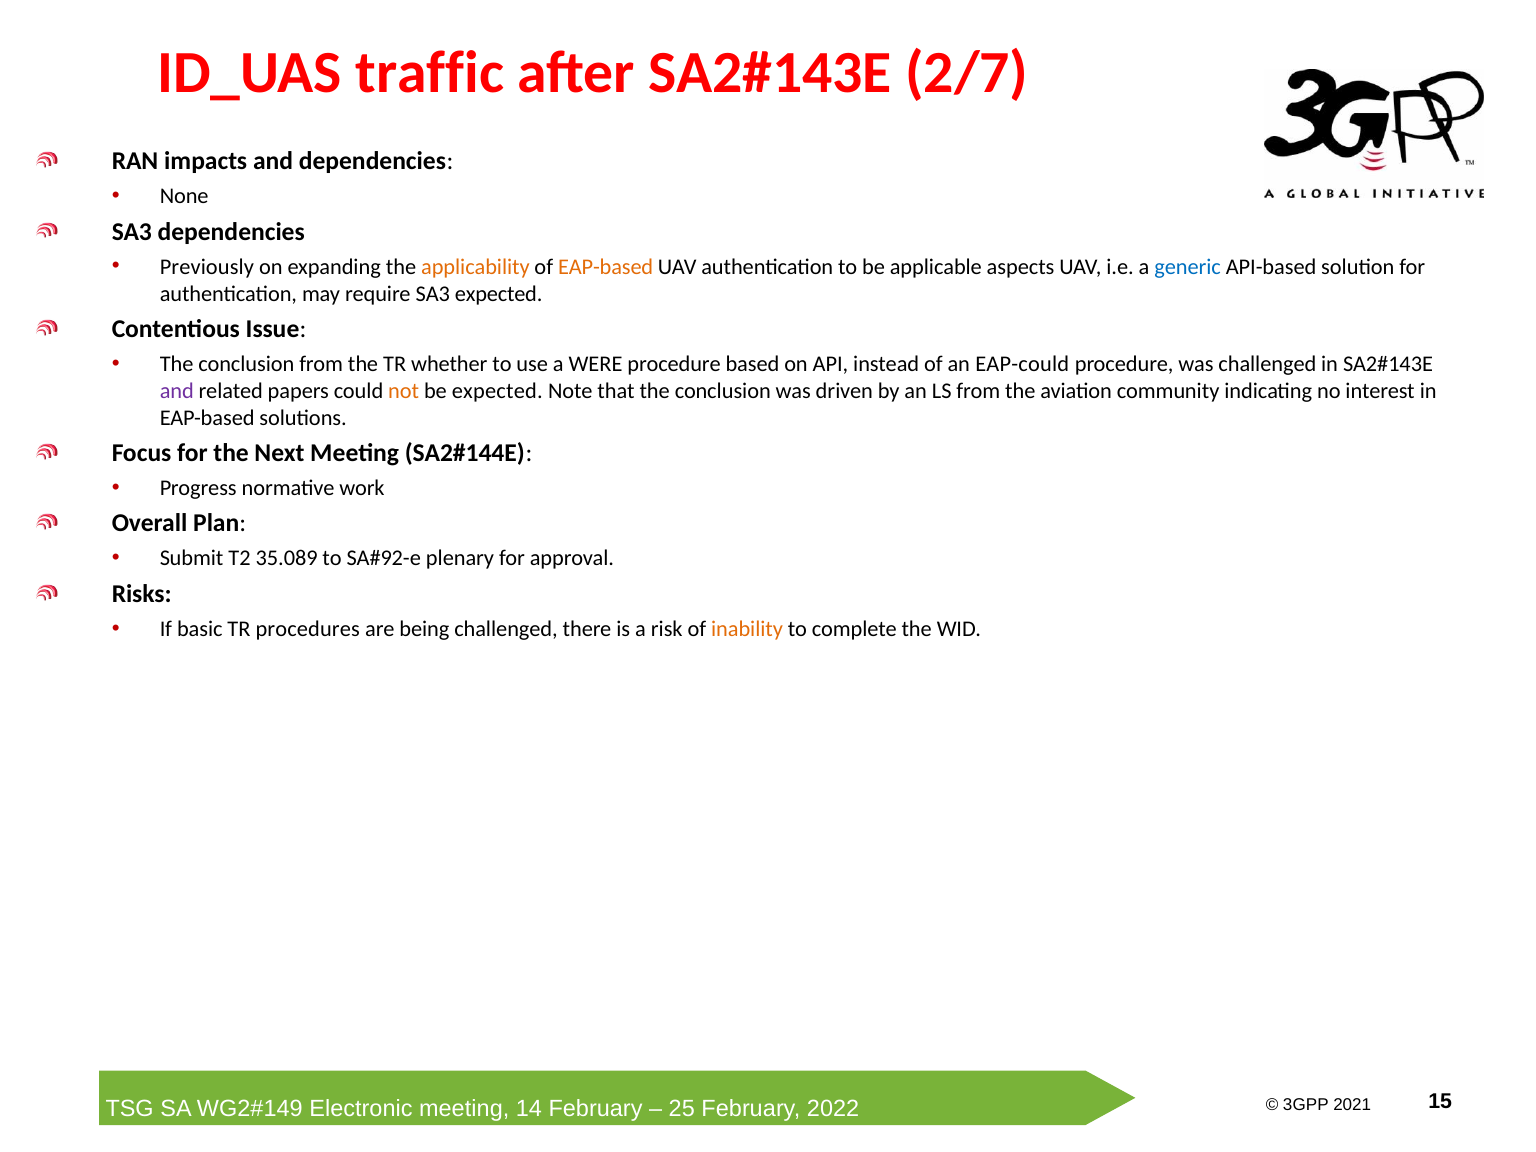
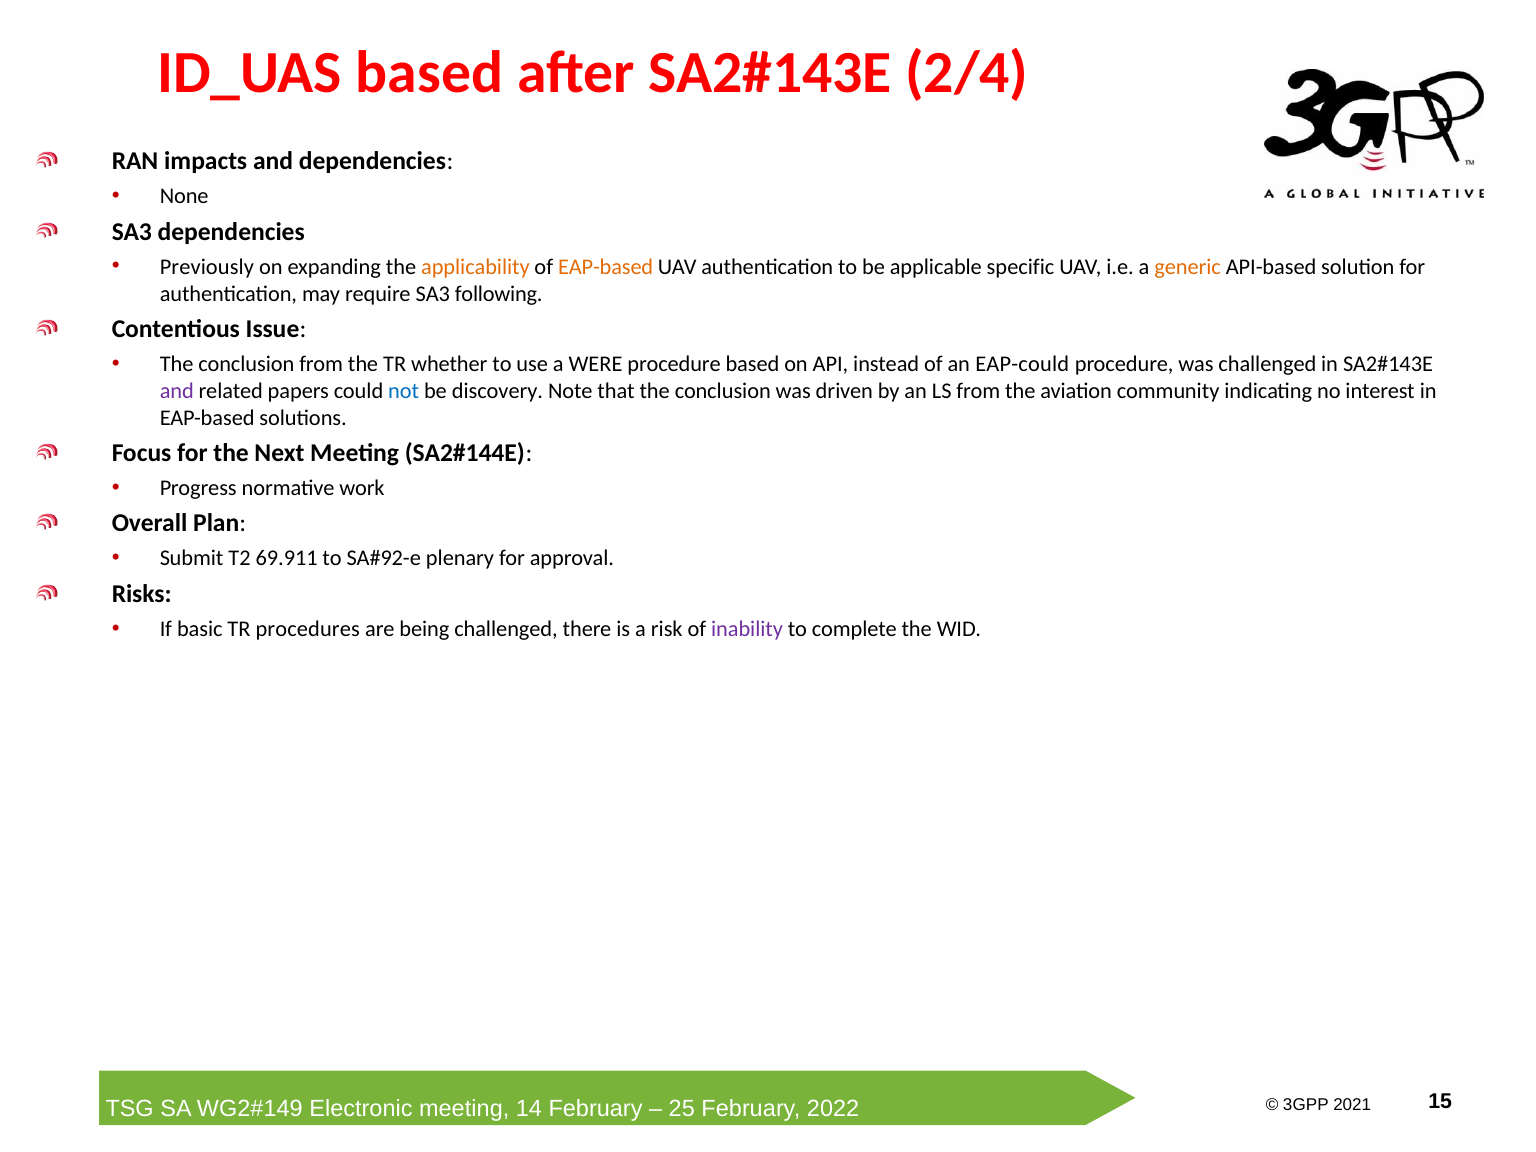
ID_UAS traffic: traffic -> based (430, 72)
2/7: 2/7 -> 2/4 (967, 72)
aspects: aspects -> specific (1021, 267)
generic colour: blue -> orange (1188, 267)
SA3 expected: expected -> following (499, 294)
not colour: orange -> blue (404, 391)
be expected: expected -> discovery (497, 391)
35.089: 35.089 -> 69.911 (287, 559)
inability colour: orange -> purple (747, 629)
